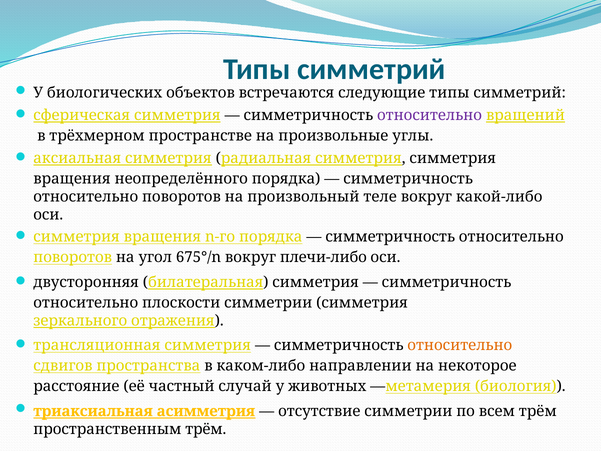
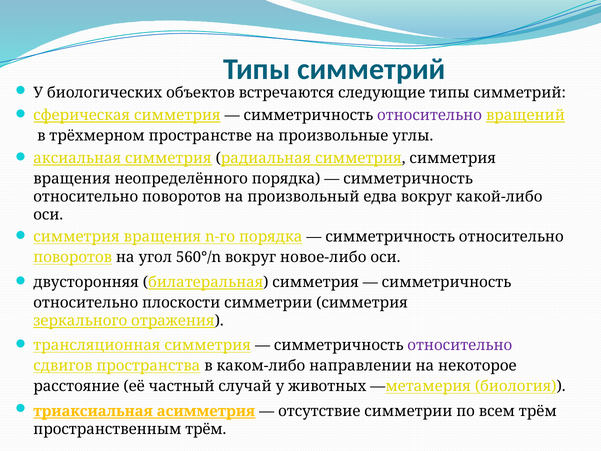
теле: теле -> едва (380, 196)
675°/n: 675°/n -> 560°/n (199, 257)
плечи-либо: плечи-либо -> новое-либо (323, 257)
относительно colour: orange -> purple (460, 345)
